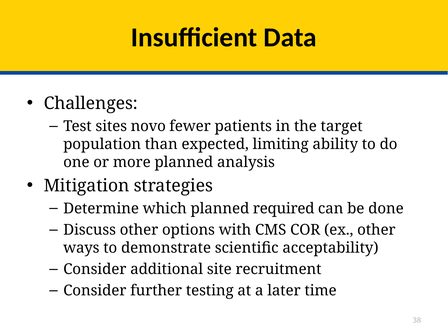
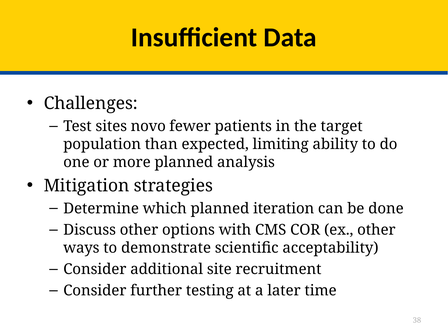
required: required -> iteration (284, 208)
